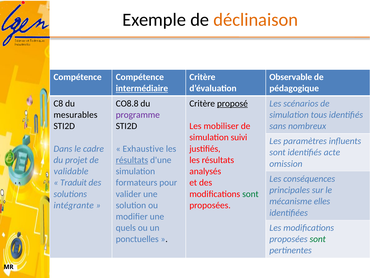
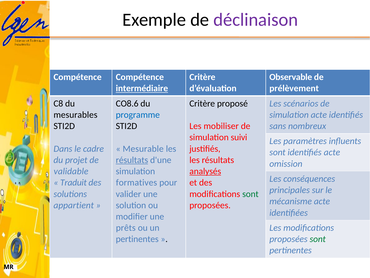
déclinaison colour: orange -> purple (256, 20)
pédagogique: pédagogique -> prélèvement (294, 88)
CO8.8: CO8.8 -> CO8.6 (127, 103)
proposé underline: present -> none (232, 103)
programme colour: purple -> blue (138, 115)
simulation tous: tous -> acte (319, 115)
Exhaustive: Exhaustive -> Mesurable (143, 148)
analysés underline: none -> present (205, 171)
formateurs: formateurs -> formatives (136, 182)
mécanisme elles: elles -> acte (322, 201)
intégrante: intégrante -> appartient (74, 205)
quels: quels -> prêts (126, 227)
ponctuelles: ponctuelles -> pertinentes (137, 239)
